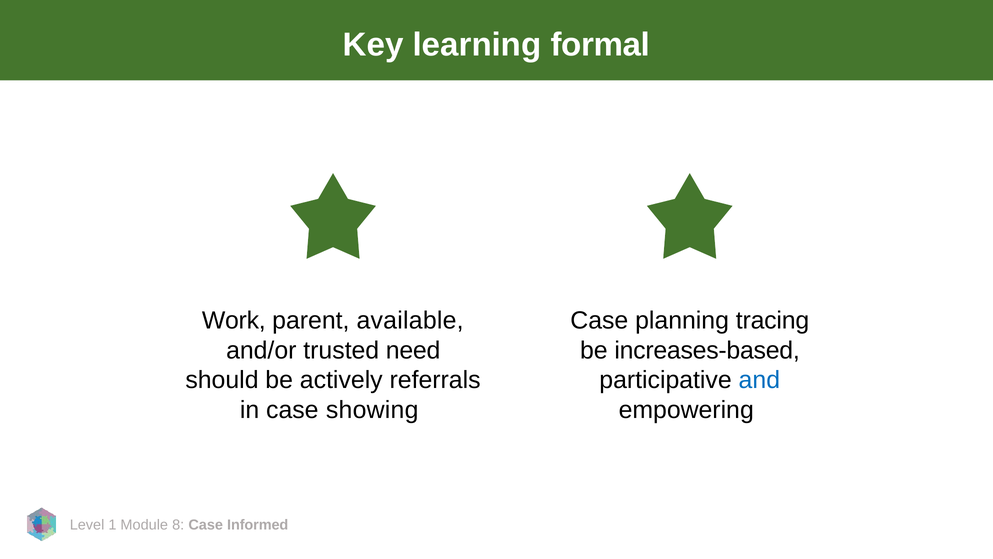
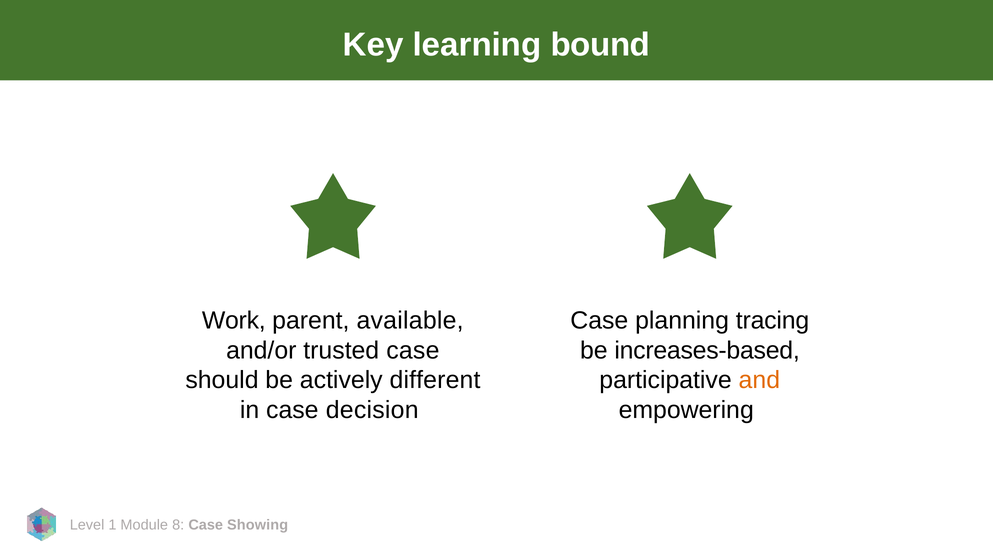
formal: formal -> bound (600, 45)
trusted need: need -> case (413, 350)
referrals: referrals -> different (435, 380)
and colour: blue -> orange (759, 380)
showing: showing -> decision (372, 410)
Informed: Informed -> Showing (258, 525)
